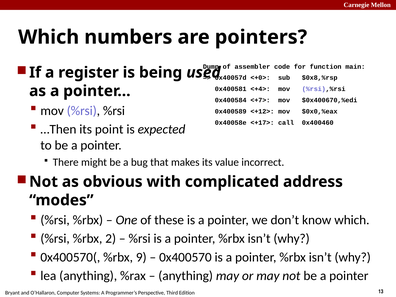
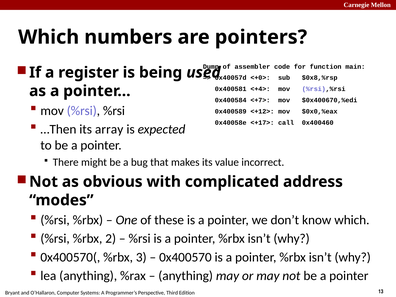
point: point -> array (109, 129)
9: 9 -> 3 (141, 257)
